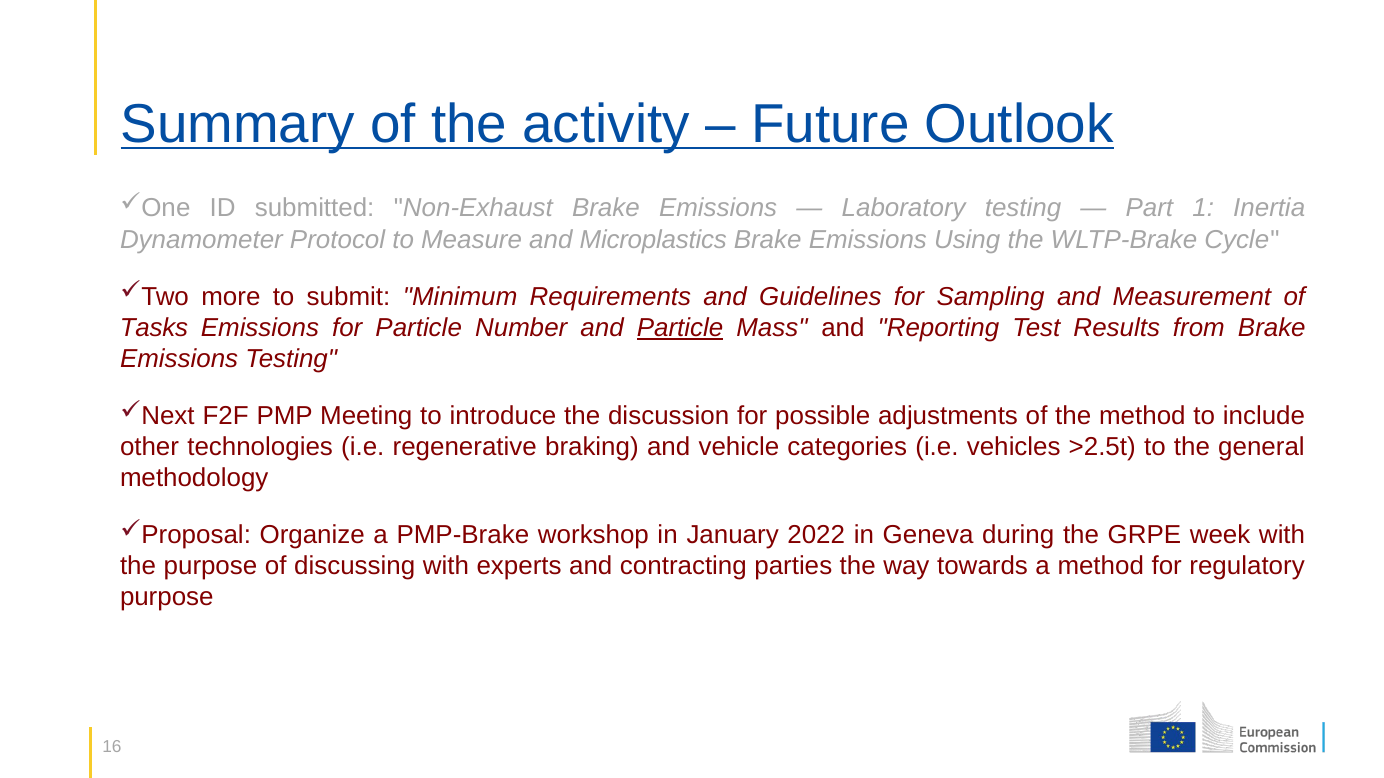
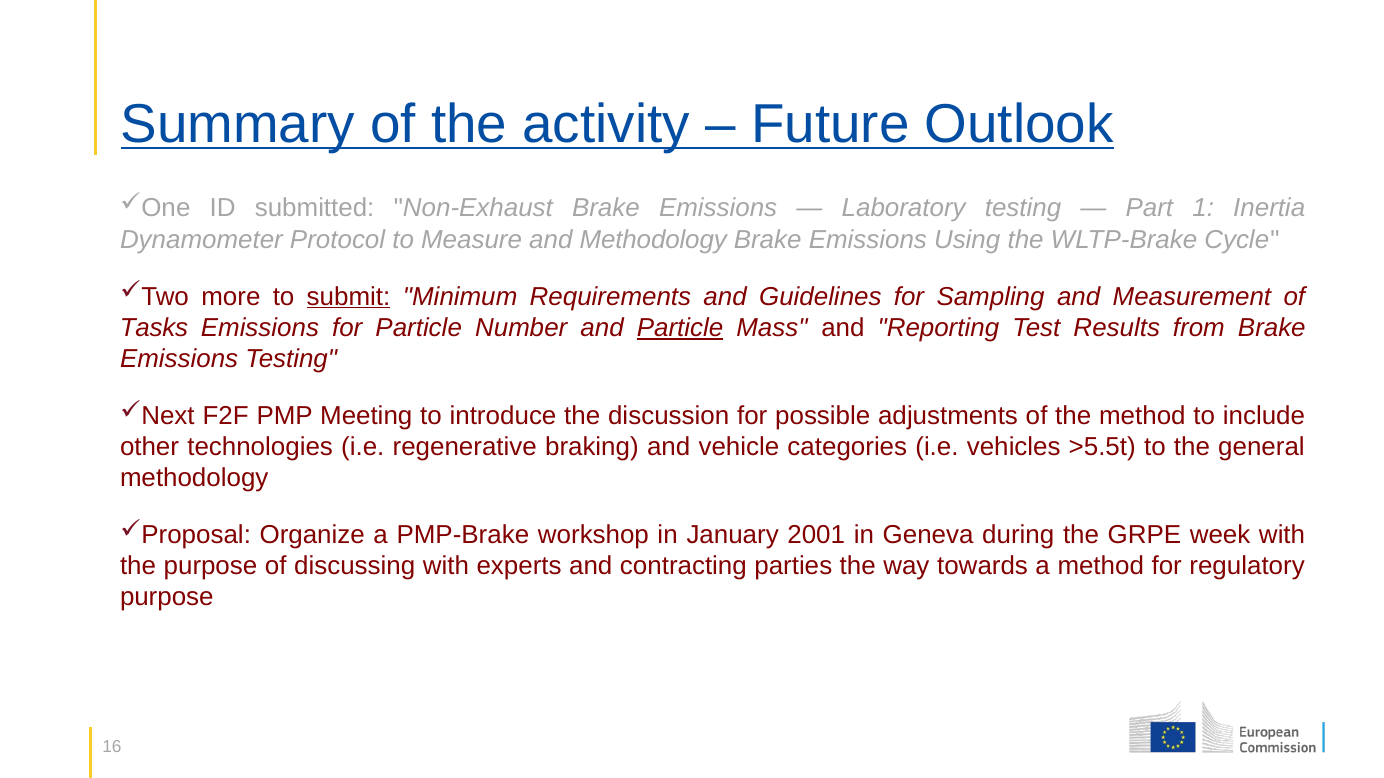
and Microplastics: Microplastics -> Methodology (653, 240)
submit underline: none -> present (349, 297)
>2.5t: >2.5t -> >5.5t (1102, 447)
2022: 2022 -> 2001 (816, 535)
